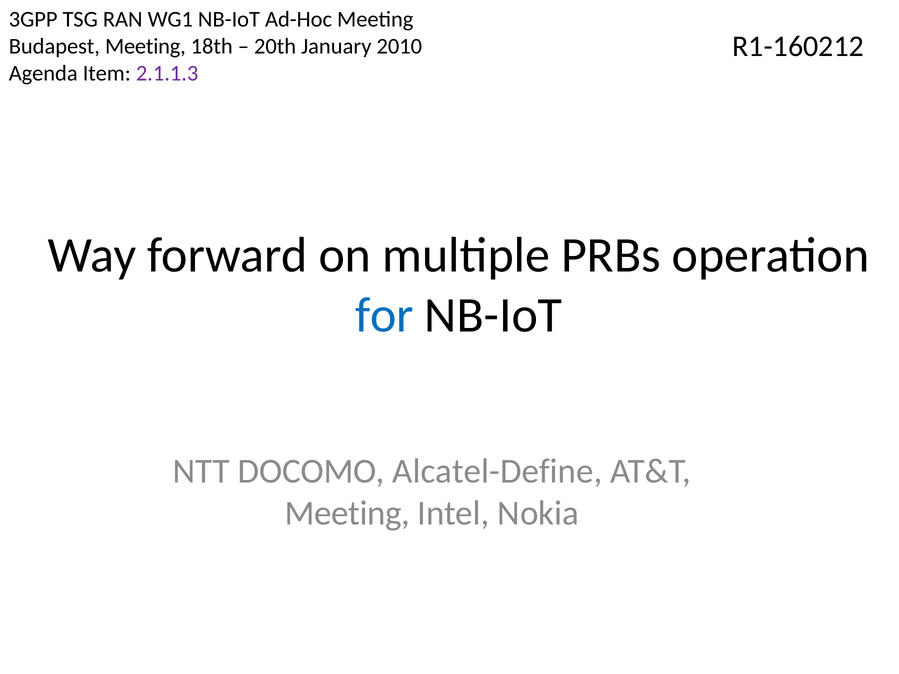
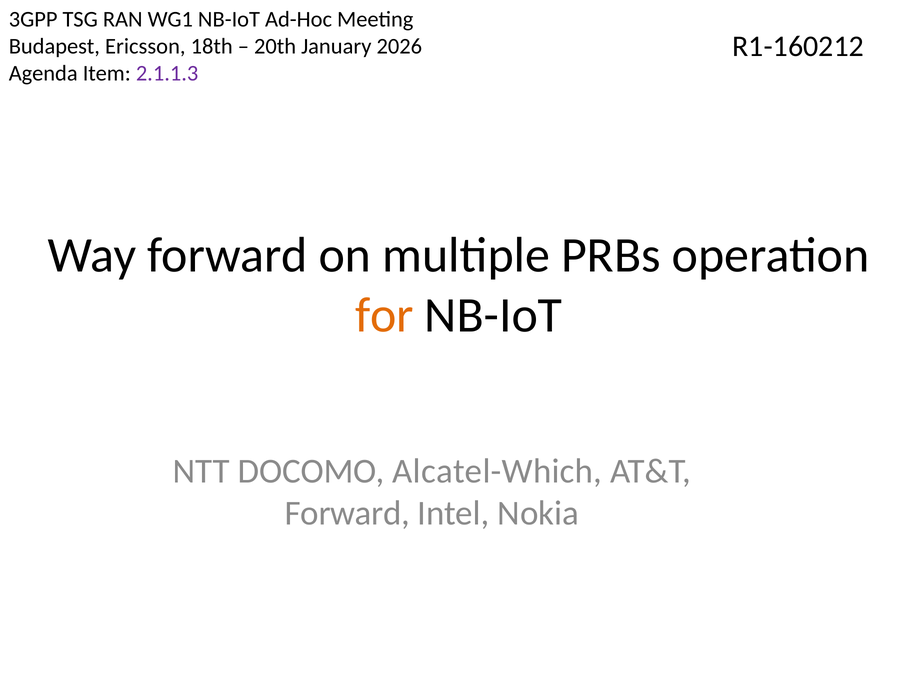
Budapest Meeting: Meeting -> Ericsson (145, 46)
2010: 2010 -> 2026 (399, 46)
for colour: blue -> orange (385, 315)
Alcatel-Define: Alcatel-Define -> Alcatel-Which (497, 471)
Meeting: Meeting -> Forward (347, 513)
